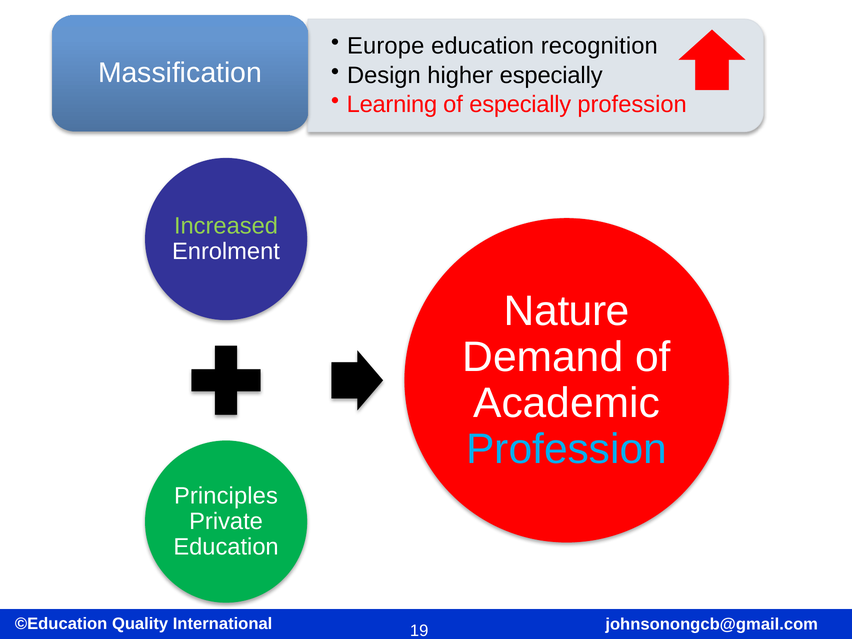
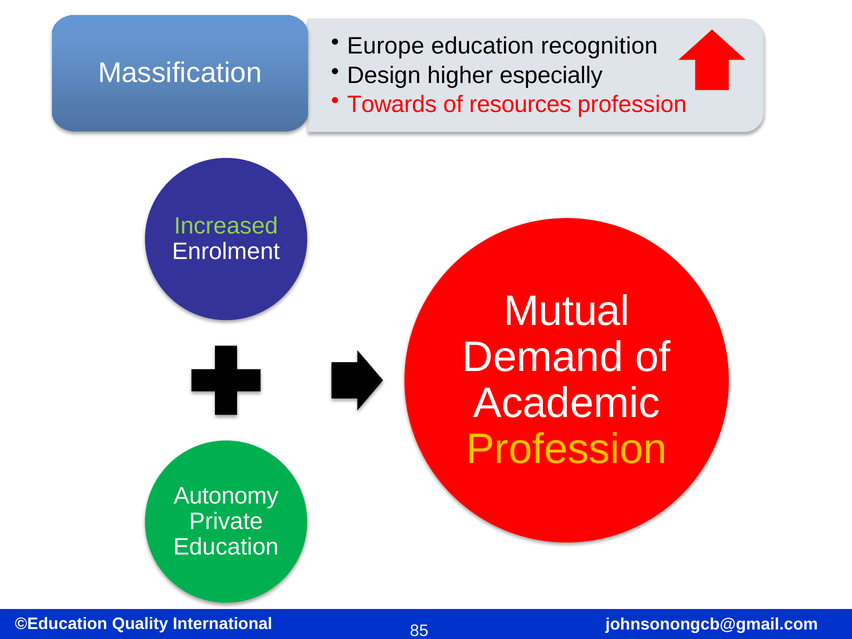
Learning: Learning -> Towards (392, 104)
of especially: especially -> resources (520, 104)
Nature: Nature -> Mutual (567, 311)
Profession colour: light blue -> yellow (567, 449)
Principles: Principles -> Autonomy (226, 496)
19: 19 -> 85 (419, 631)
